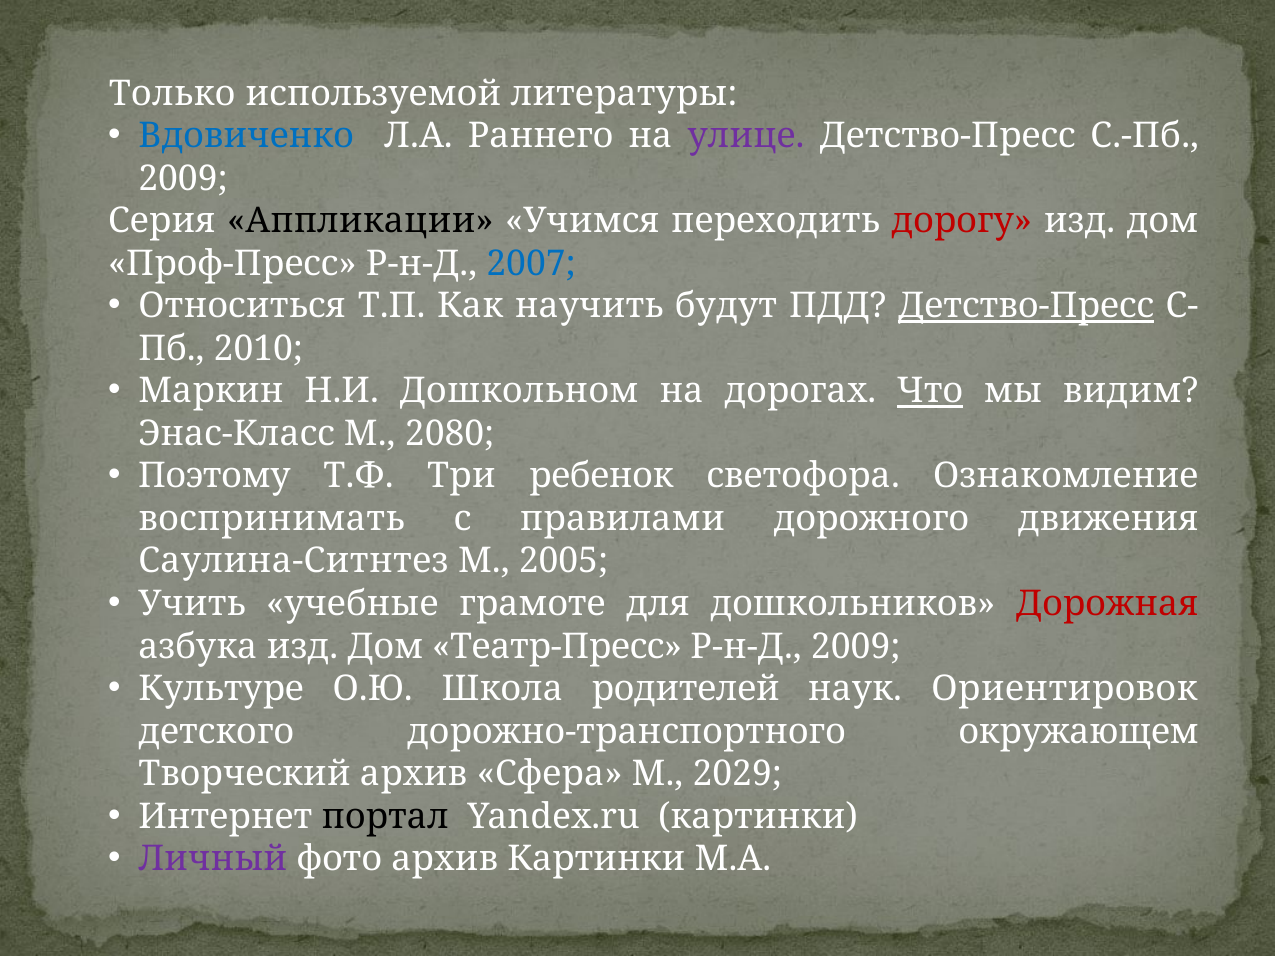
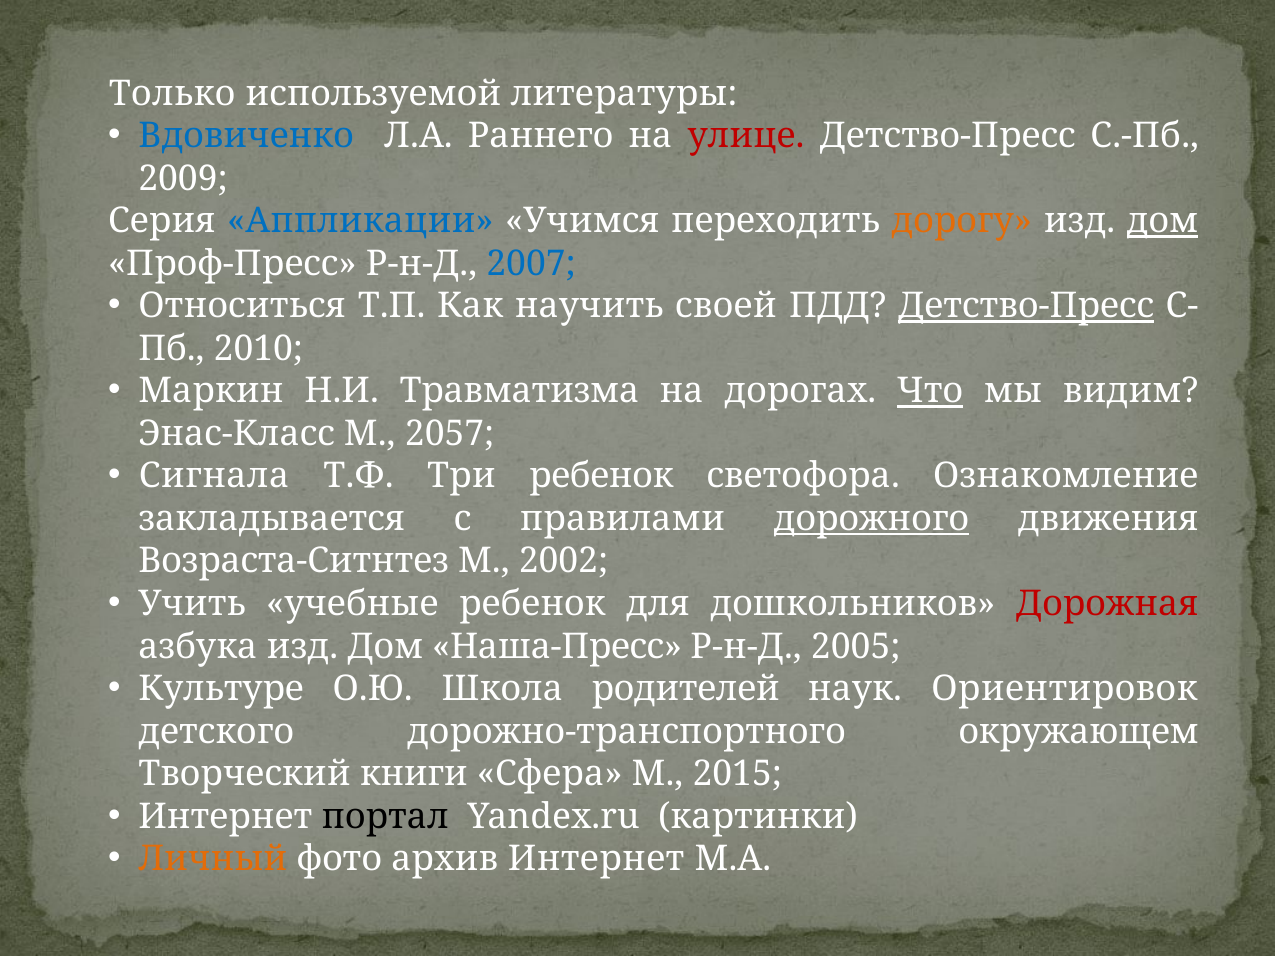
улице colour: purple -> red (746, 136)
Аппликации colour: black -> blue (360, 221)
дорогу colour: red -> orange (962, 221)
дом underline: none -> present (1163, 221)
будут: будут -> своей (726, 306)
Дошкольном: Дошкольном -> Травматизма (519, 391)
2080: 2080 -> 2057 (450, 434)
Поэтому: Поэтому -> Сигнала (214, 476)
воспринимать: воспринимать -> закладывается (272, 519)
дорожного underline: none -> present (871, 519)
Саулина-Ситнтез: Саулина-Ситнтез -> Возраста-Ситнтез (294, 561)
2005: 2005 -> 2002 (563, 561)
учебные грамоте: грамоте -> ребенок (532, 604)
Театр-Пресс: Театр-Пресс -> Наша-Пресс (557, 646)
Р-н-Д 2009: 2009 -> 2005 (856, 646)
Творческий архив: архив -> книги (414, 774)
2029: 2029 -> 2015 (737, 774)
Личный colour: purple -> orange (213, 859)
архив Картинки: Картинки -> Интернет (596, 859)
